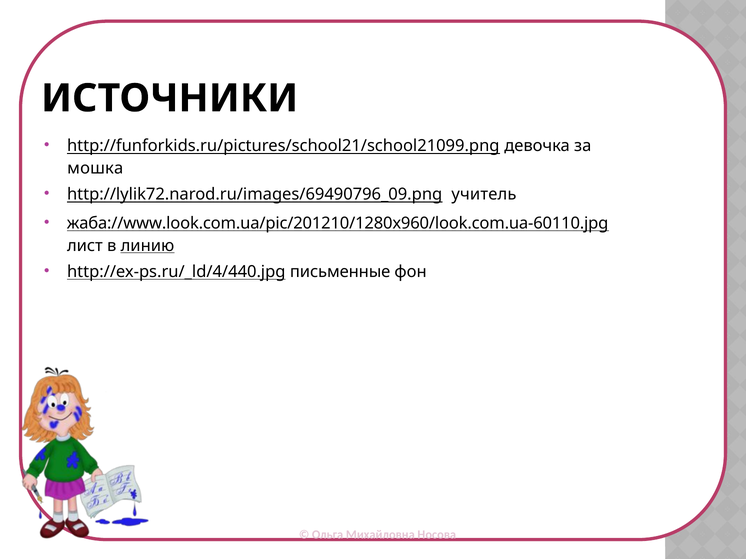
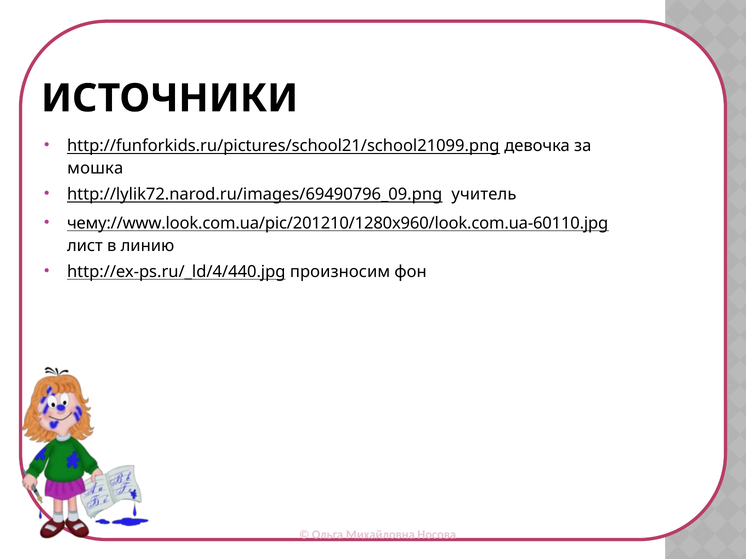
жаба://www.look.com.ua/pic/201210/1280x960/look.com.ua-60110.jpg: жаба://www.look.com.ua/pic/201210/1280x960/look.com.ua-60110.jpg -> чему://www.look.com.ua/pic/201210/1280x960/look.com.ua-60110.jpg (338, 223)
линию underline: present -> none (147, 246)
письменные: письменные -> произносим (340, 272)
